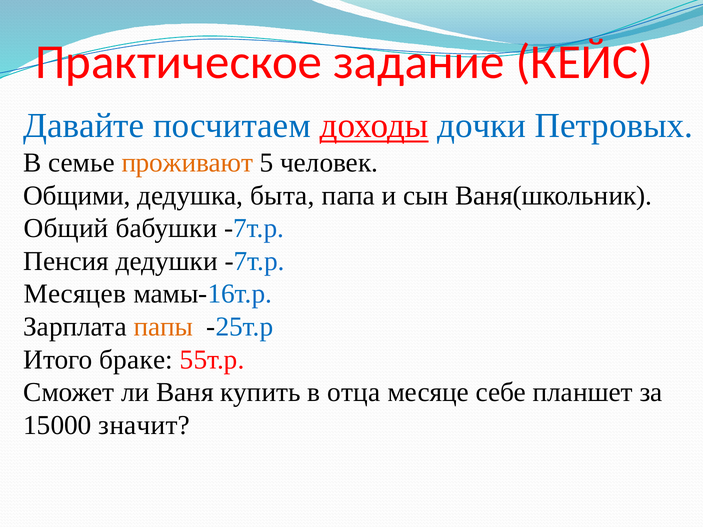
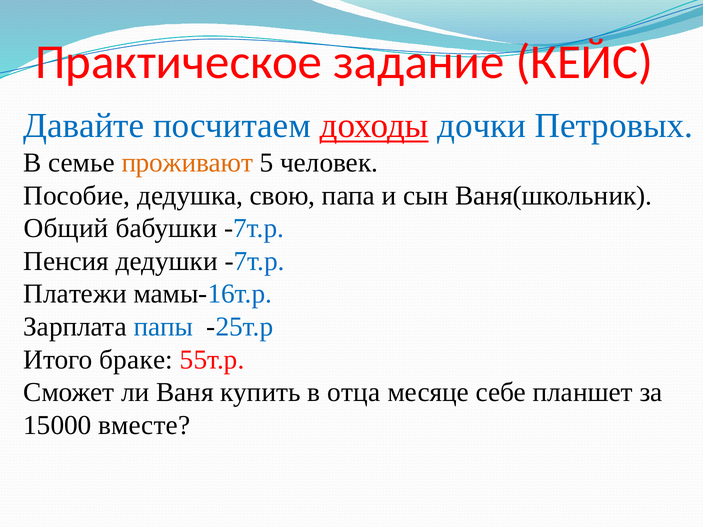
Общими: Общими -> Пособие (77, 196)
быта: быта -> свою (283, 196)
Месяцев: Месяцев -> Платежи (75, 294)
папы colour: orange -> blue (163, 327)
значит: значит -> вместе (144, 425)
